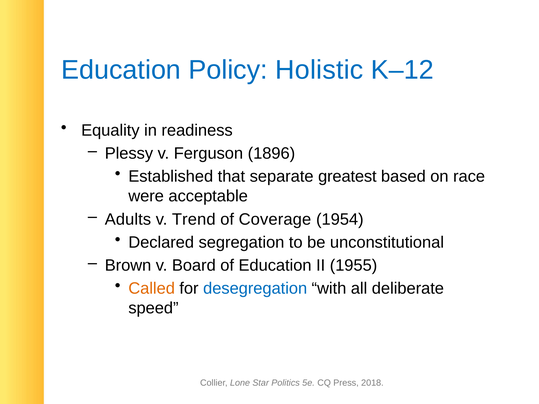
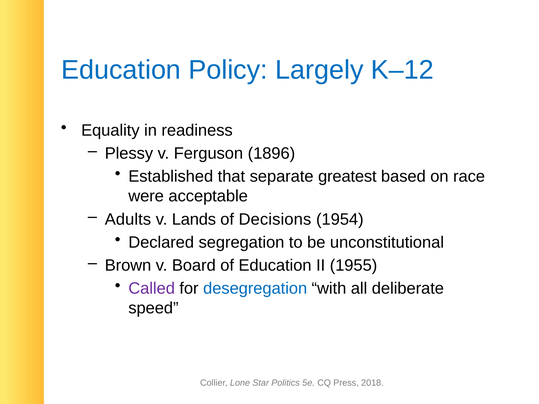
Holistic: Holistic -> Largely (319, 70)
Trend: Trend -> Lands (194, 219)
Coverage: Coverage -> Decisions (275, 219)
Called colour: orange -> purple (152, 289)
